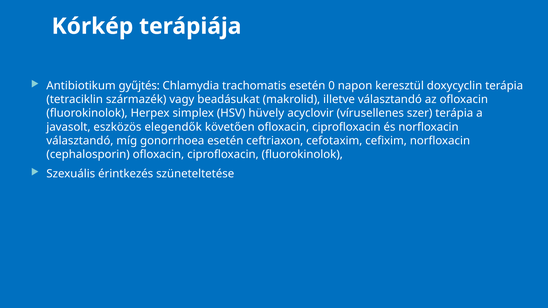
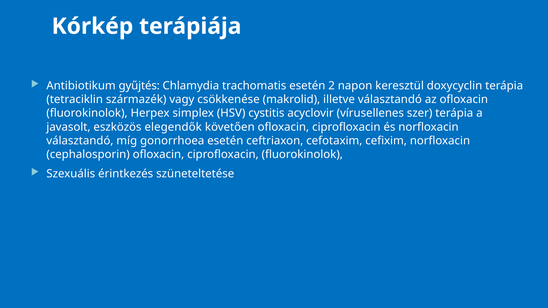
0: 0 -> 2 (332, 86)
beadásukat: beadásukat -> csökkenése (229, 100)
hüvely: hüvely -> cystitis (266, 113)
